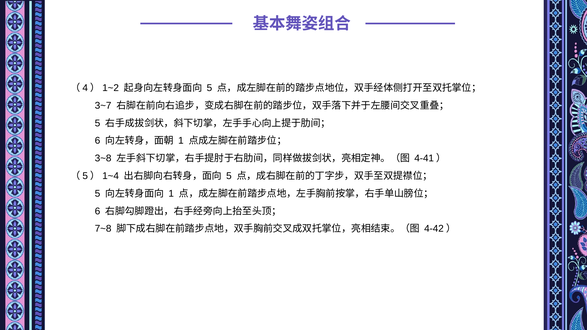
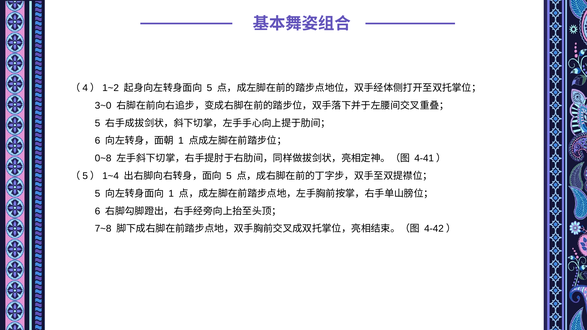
3~7: 3~7 -> 3~0 (103, 106)
3~8: 3~8 -> 0~8 (103, 158)
